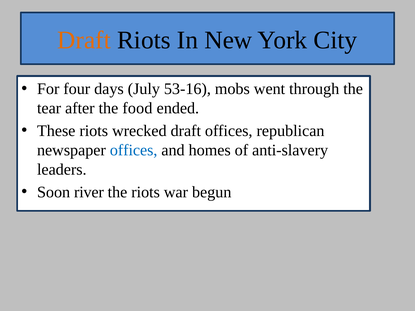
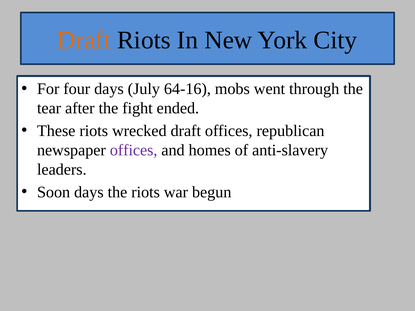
53-16: 53-16 -> 64-16 (187, 89)
food: food -> fight (137, 108)
offices colour: blue -> purple (134, 150)
Soon river: river -> days (89, 192)
